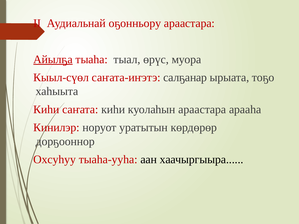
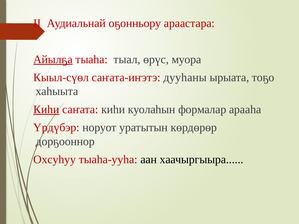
салҕанар: салҕанар -> дууһаны (185, 78)
Киһи underline: none -> present (46, 110)
куолаһын араастара: араастара -> формалар (202, 110)
Кинилэр: Кинилэр -> Үрдүбэр (56, 128)
